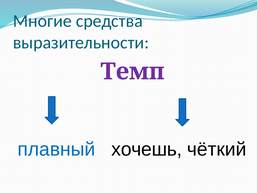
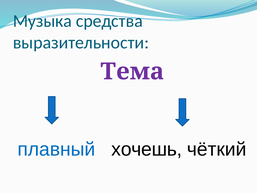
Многие: Многие -> Музыка (42, 21)
Темп: Темп -> Тема (132, 71)
